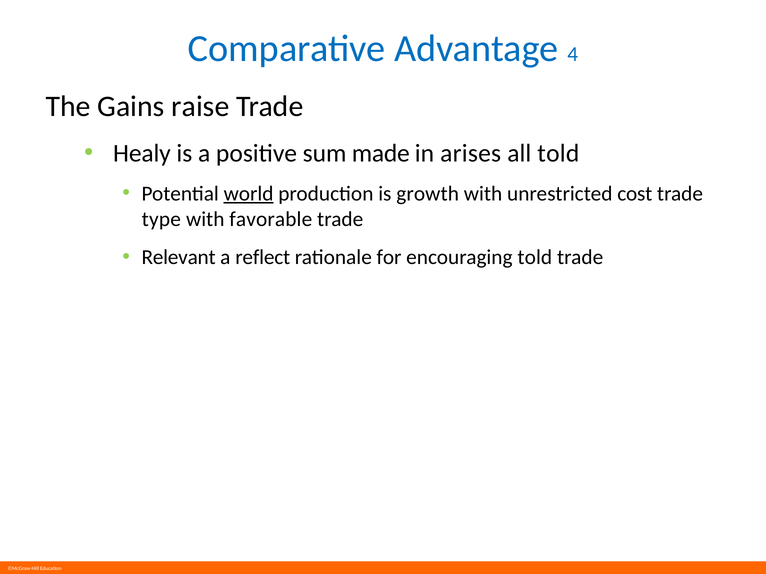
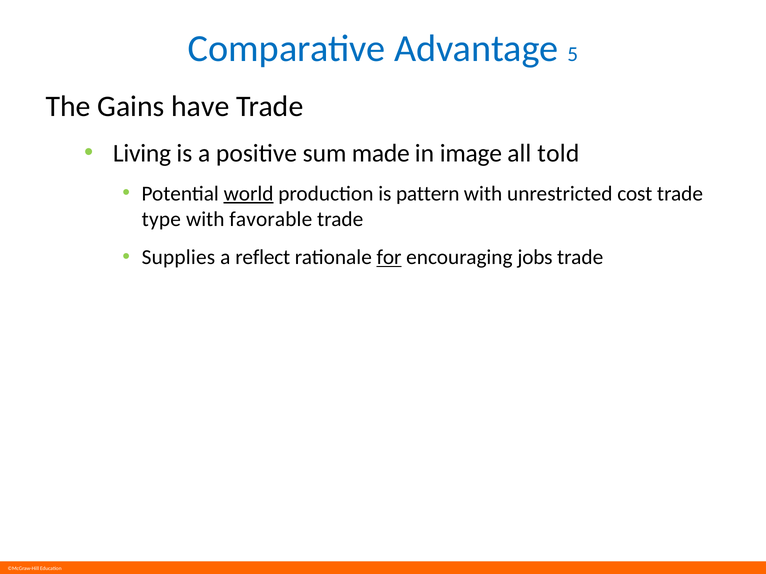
4: 4 -> 5 (573, 54)
raise: raise -> have (200, 107)
Healy: Healy -> Living (142, 153)
arises: arises -> image (471, 153)
growth: growth -> pattern (428, 194)
Relevant: Relevant -> Supplies (178, 258)
for underline: none -> present (389, 258)
encouraging told: told -> jobs (535, 258)
